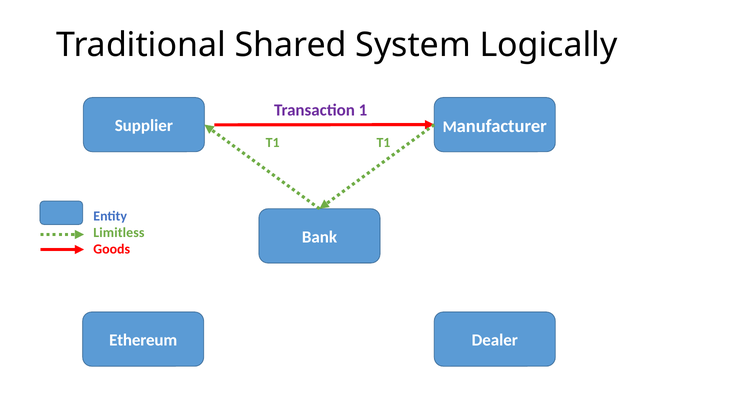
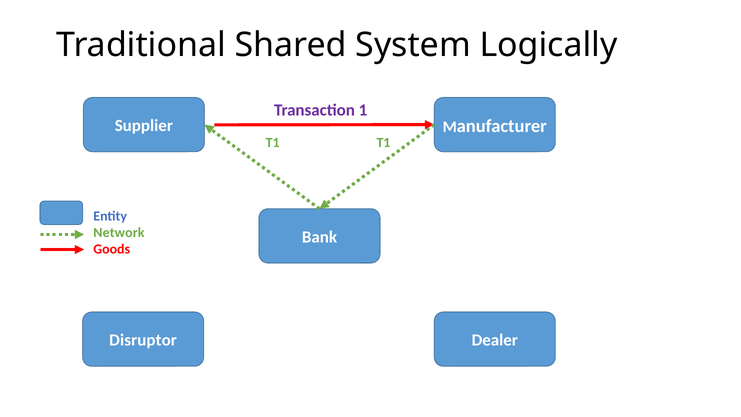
Limitless: Limitless -> Network (119, 233)
Ethereum: Ethereum -> Disruptor (143, 340)
